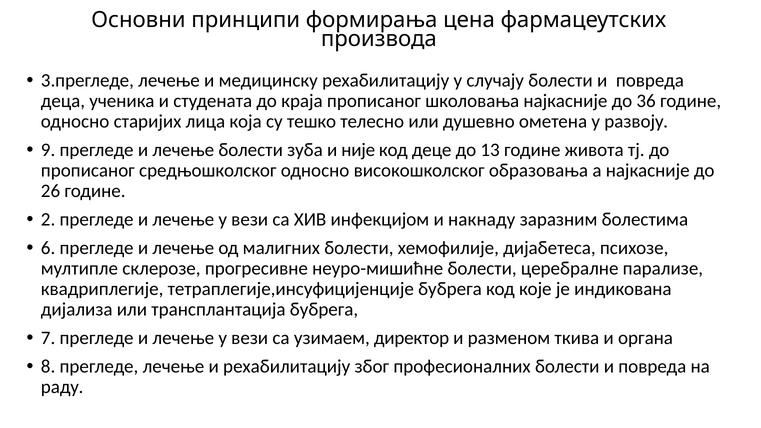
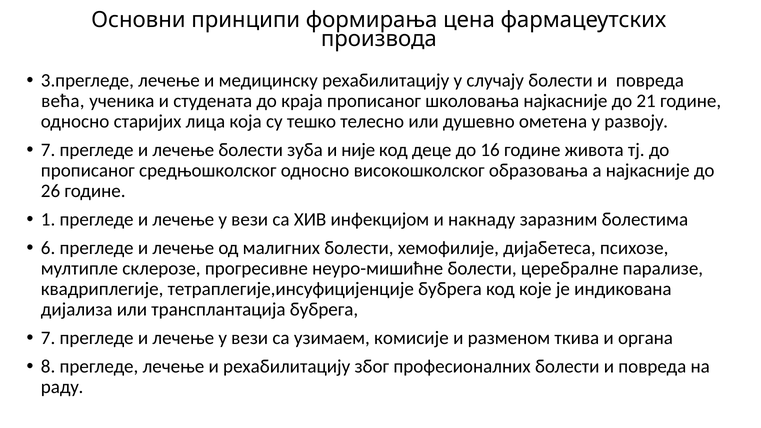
деца: деца -> већа (63, 101)
36: 36 -> 21 (646, 101)
9: 9 -> 7 (48, 150)
13: 13 -> 16 (490, 150)
2: 2 -> 1 (48, 220)
директор: директор -> комисије (411, 338)
